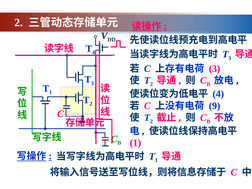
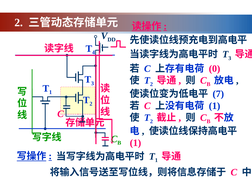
3: 3 -> 0 (215, 69)
4: 4 -> 7 (218, 94)
9: 9 -> 1 (215, 106)
